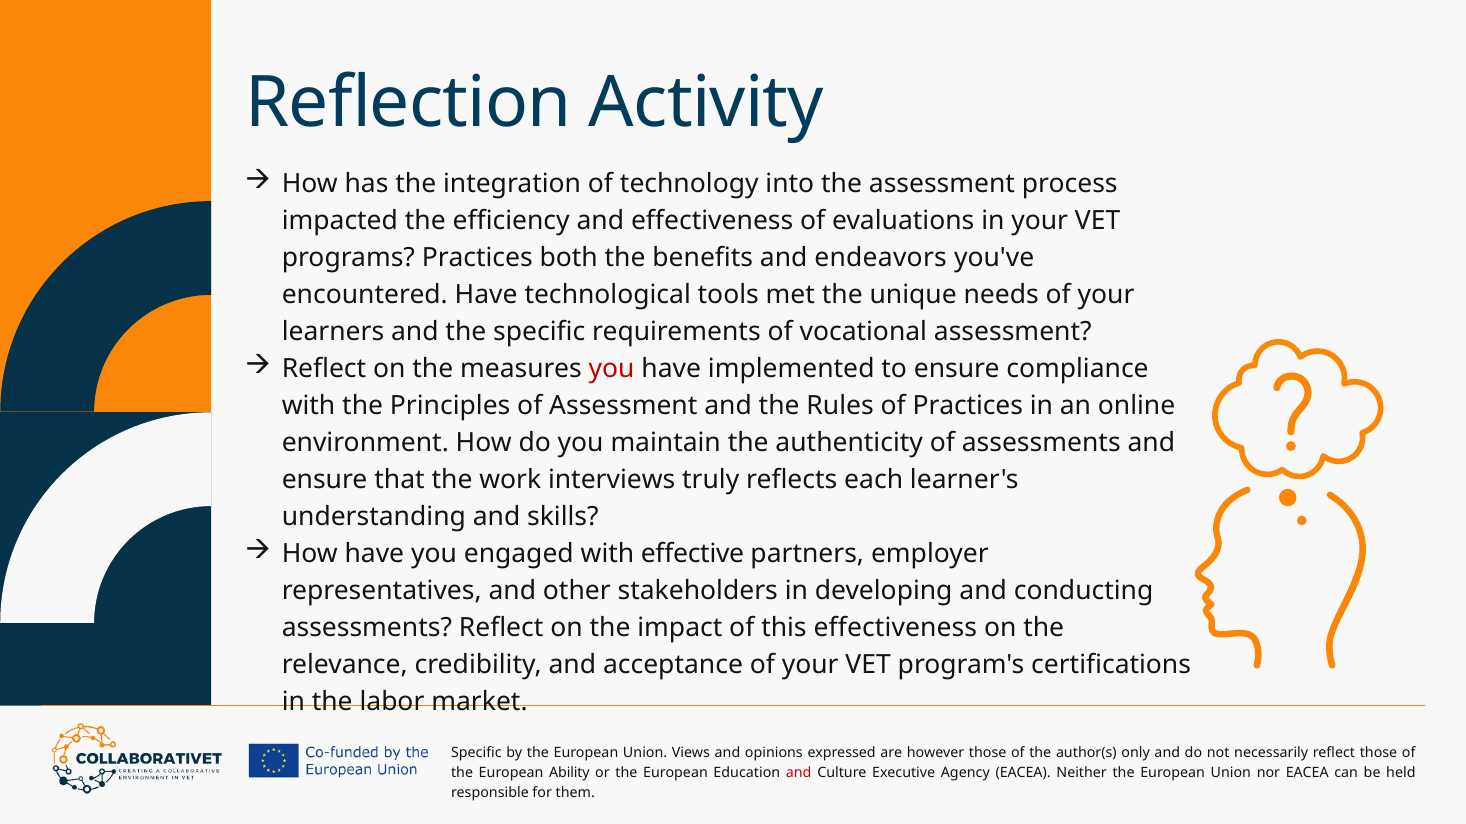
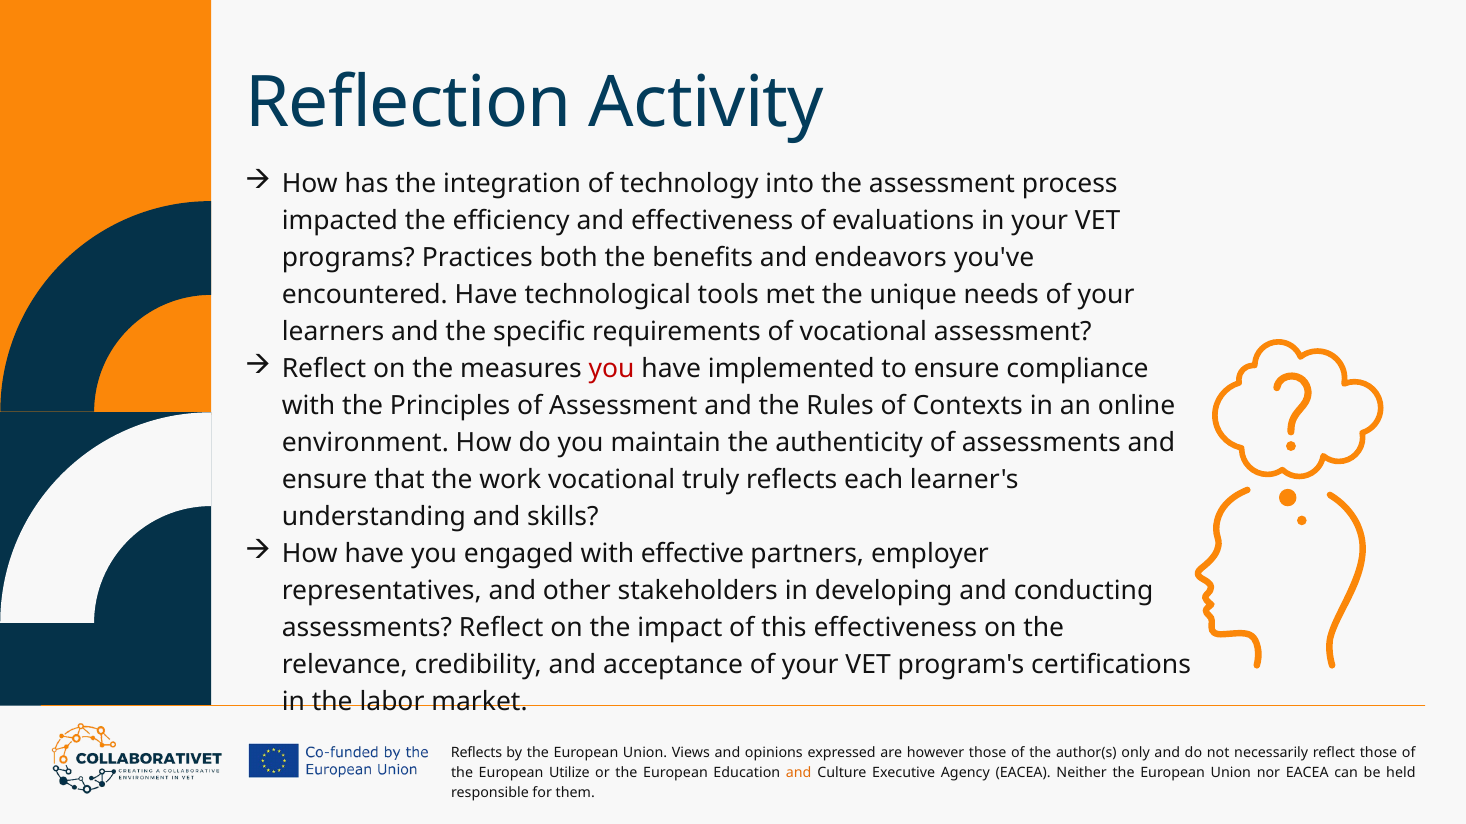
of Practices: Practices -> Contexts (968, 406)
work interviews: interviews -> vocational (612, 480)
Specific: Specific -> Reflects (476, 753)
Ability: Ability -> Utilize (569, 773)
and colour: red -> orange (799, 773)
